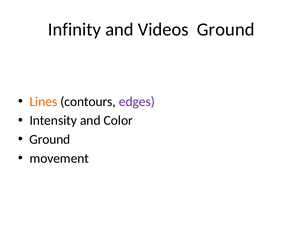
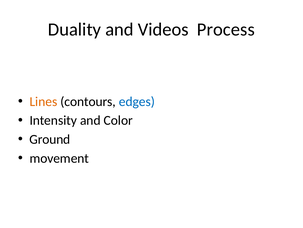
Infinity: Infinity -> Duality (74, 29)
Videos Ground: Ground -> Process (226, 29)
edges colour: purple -> blue (137, 101)
